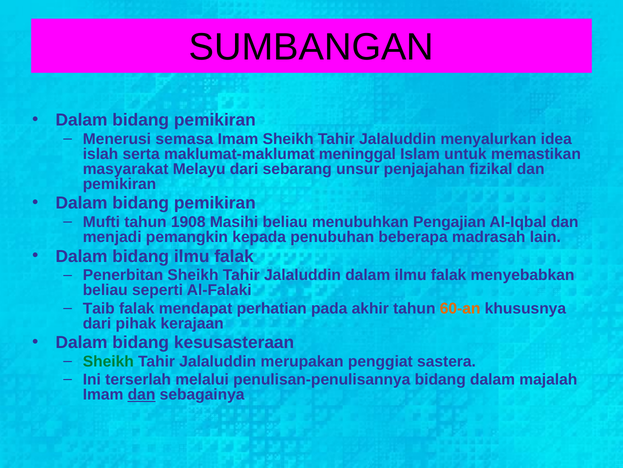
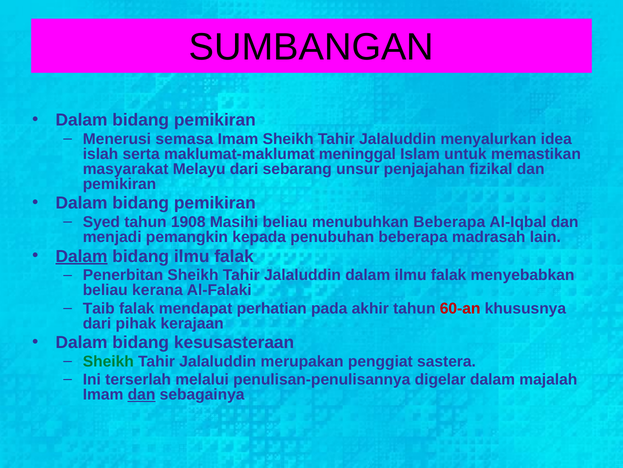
Mufti: Mufti -> Syed (101, 222)
menubuhkan Pengajian: Pengajian -> Beberapa (449, 222)
Dalam underline: none -> present (82, 256)
seperti: seperti -> kerana (157, 290)
60-an colour: orange -> red (460, 308)
penulisan-penulisannya bidang: bidang -> digelar (440, 379)
